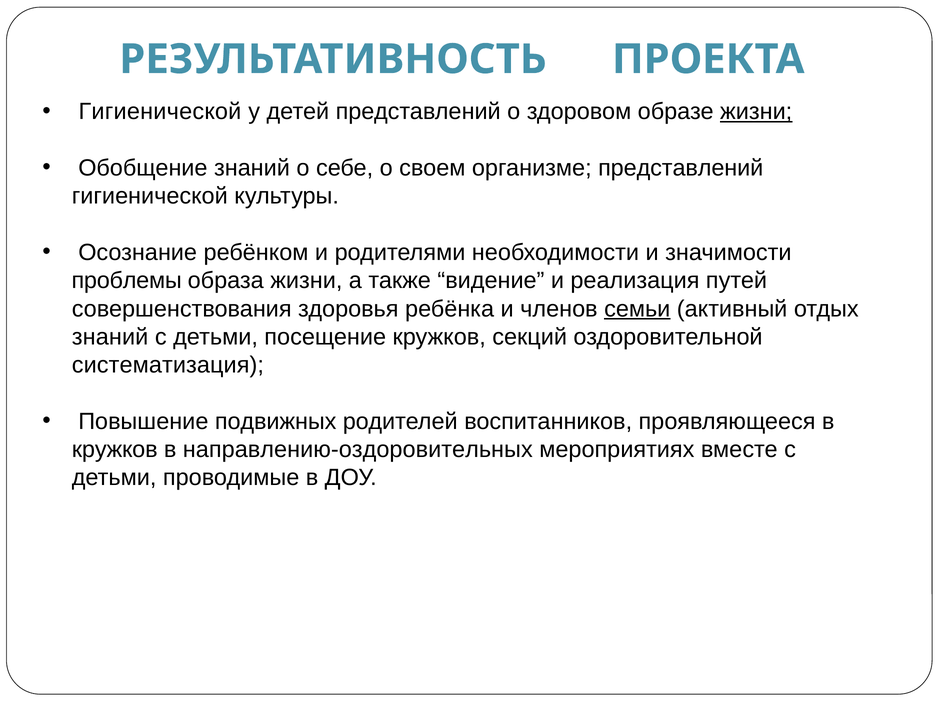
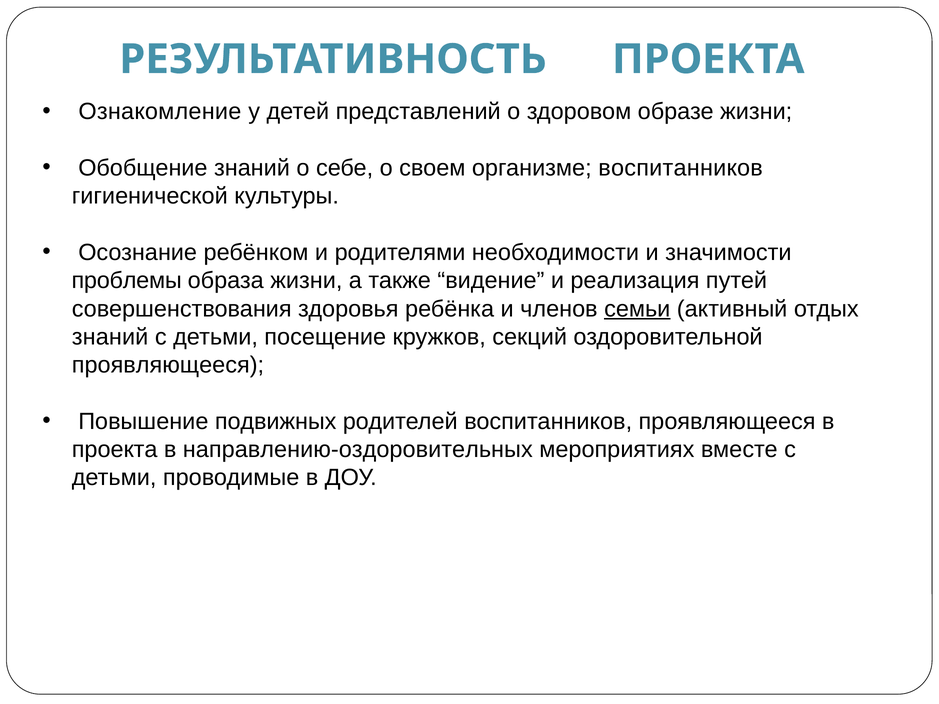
Гигиенической: Гигиенической -> Ознакомление (160, 112)
жизни underline: present -> none (756, 112)
организме представлений: представлений -> воспитанников (681, 168)
систематизация: систематизация -> проявляющееся (168, 365)
кружков: кружков -> проекта (115, 450)
